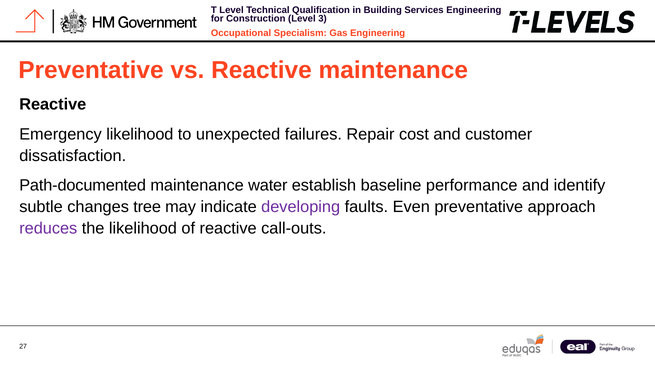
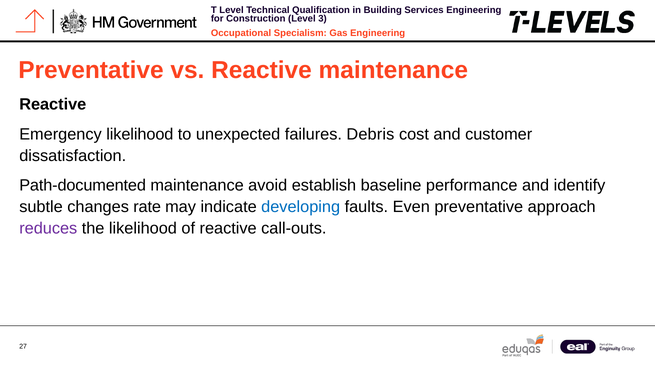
Repair: Repair -> Debris (370, 134)
water: water -> avoid (268, 185)
tree: tree -> rate (147, 207)
developing colour: purple -> blue (301, 207)
